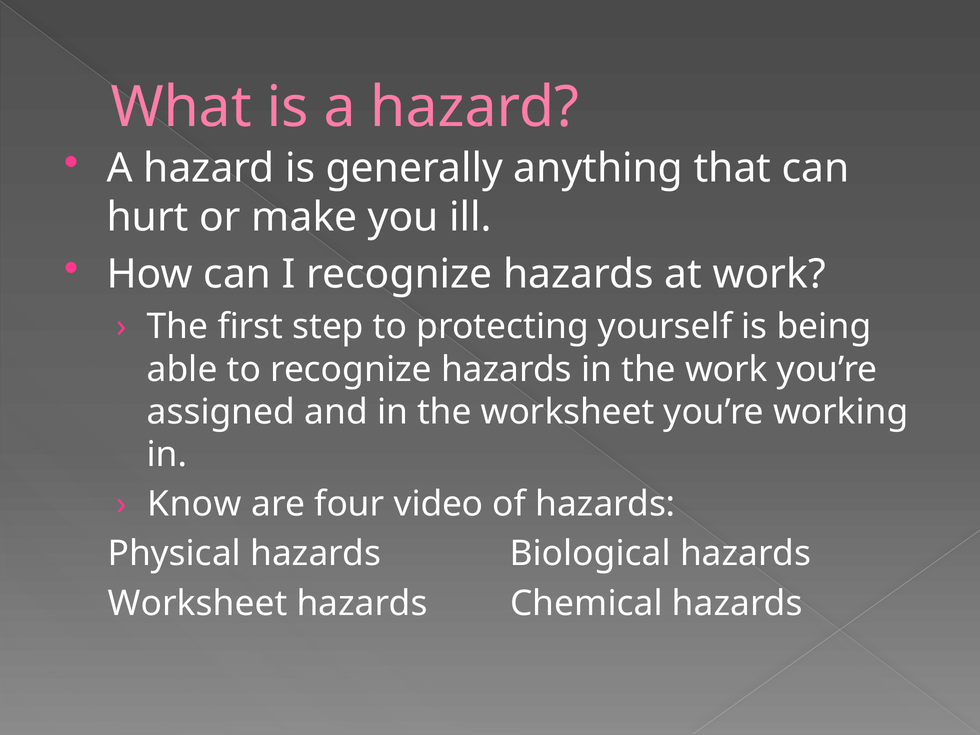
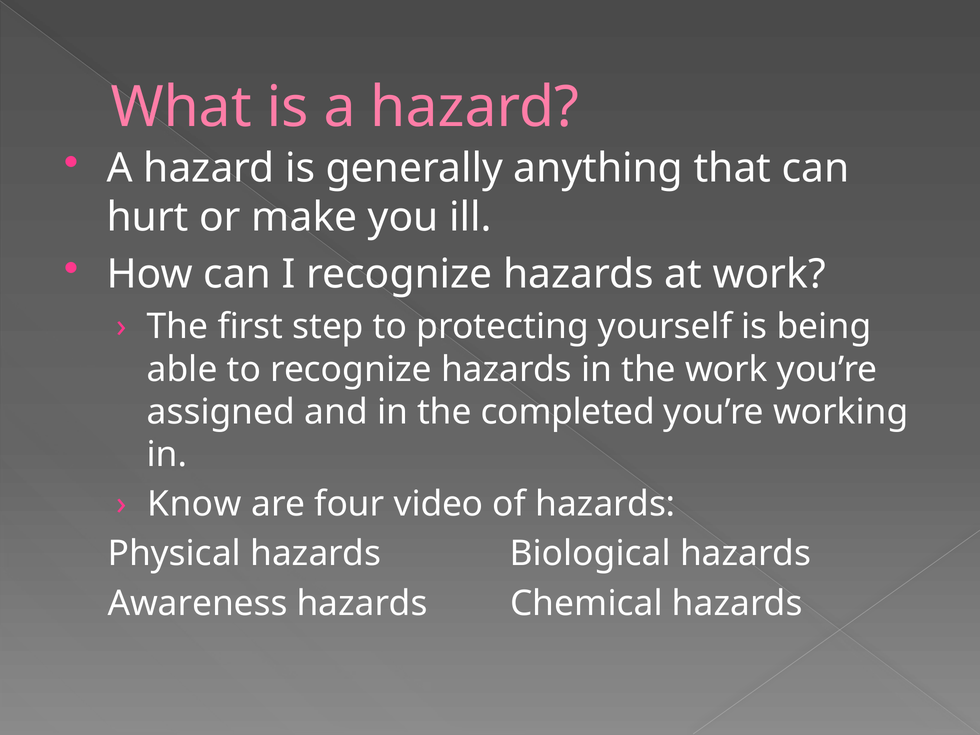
the worksheet: worksheet -> completed (568, 412)
Worksheet: Worksheet -> Awareness (198, 603)
